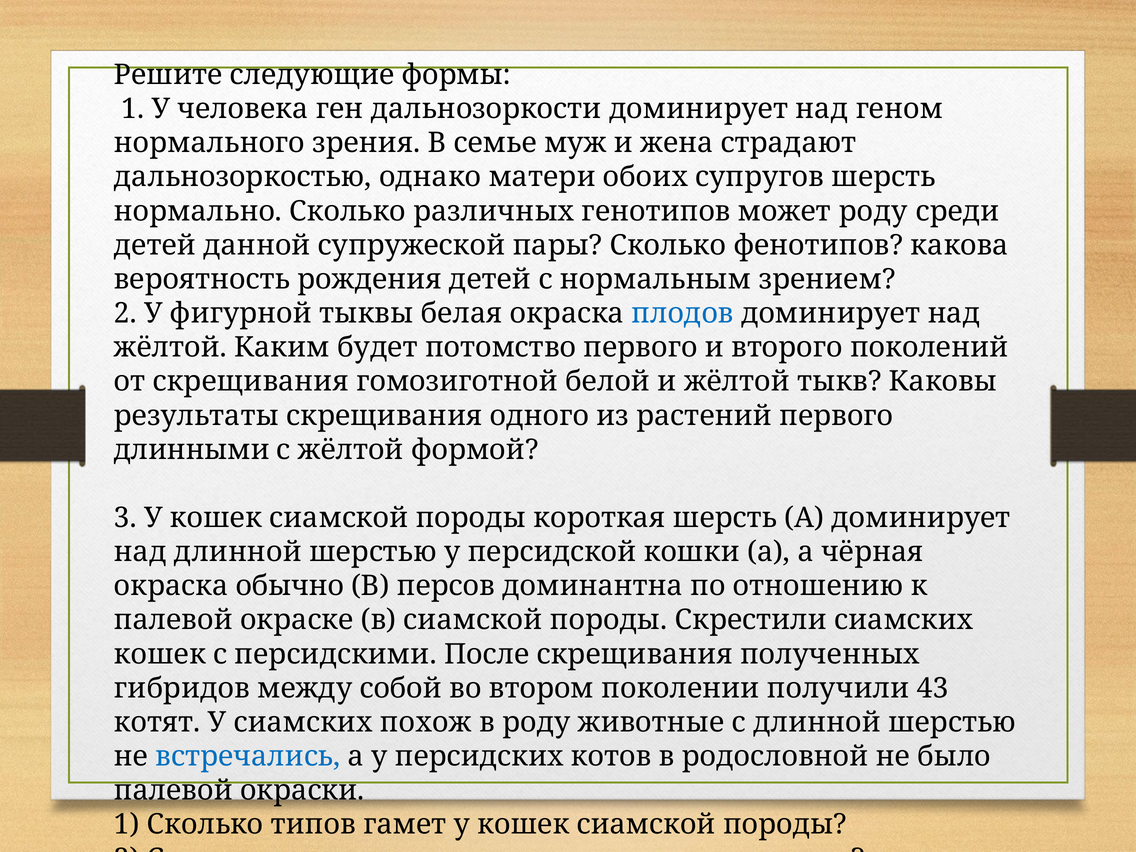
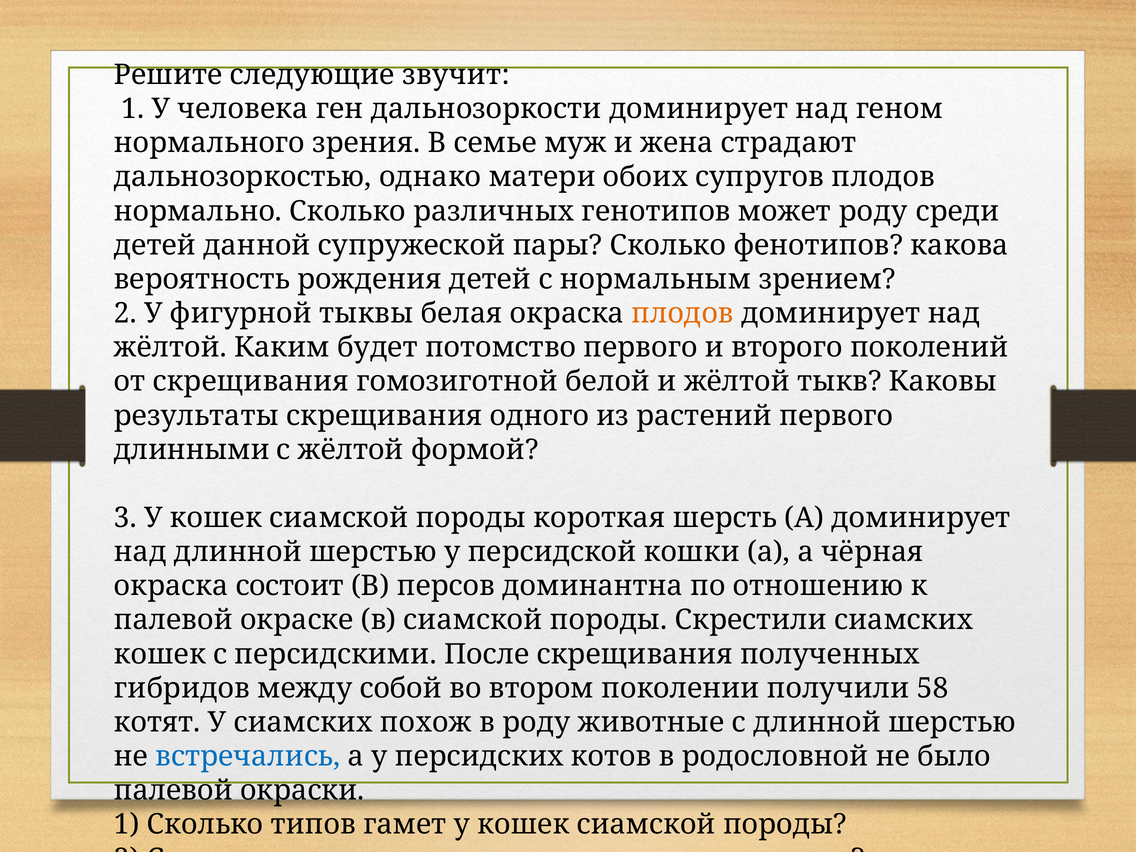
формы: формы -> звучит (456, 75)
супругов шерсть: шерсть -> плодов (883, 177)
плодов colour: blue -> orange (683, 313)
обычно: обычно -> состоит (290, 586)
43: 43 -> 58 (933, 688)
